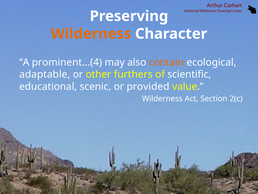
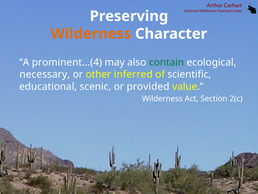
contain colour: orange -> green (167, 62)
adaptable: adaptable -> necessary (45, 74)
furthers: furthers -> inferred (133, 74)
